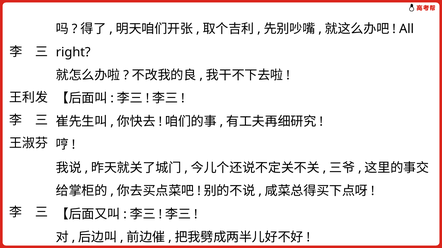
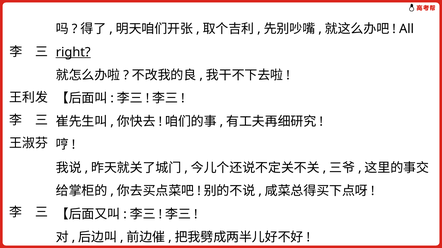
right underline: none -> present (73, 52)
